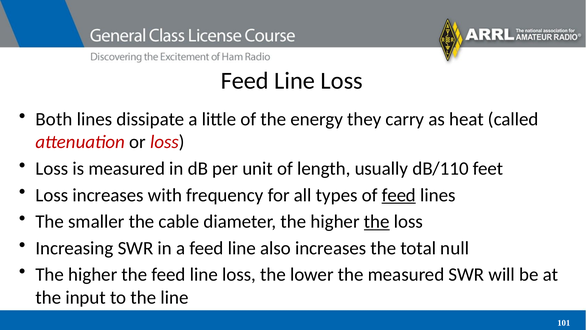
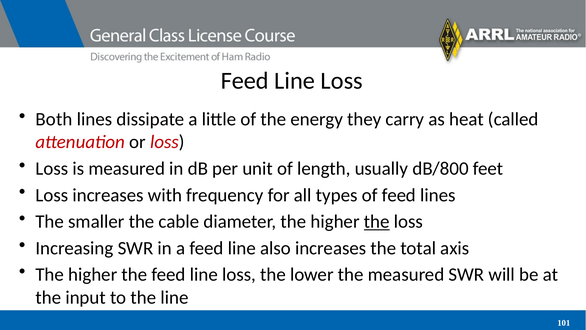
dB/110: dB/110 -> dB/800 (441, 168)
feed underline: present -> none (399, 195)
null: null -> axis (455, 248)
